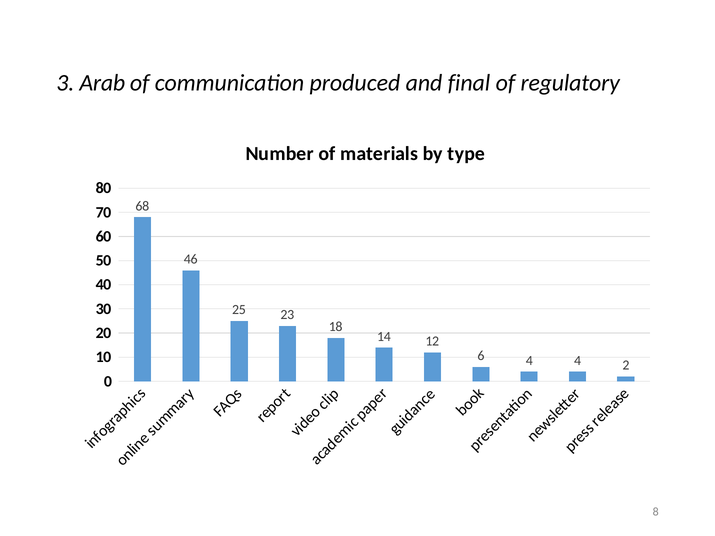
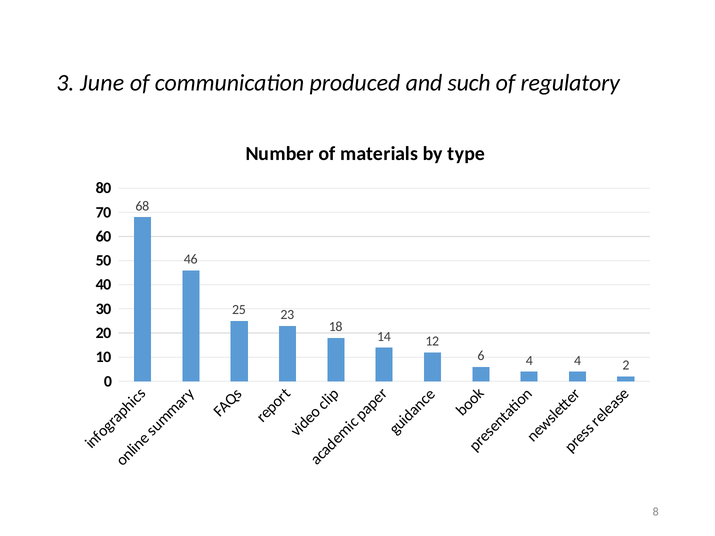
Arab: Arab -> June (102, 83)
final: final -> such (469, 83)
